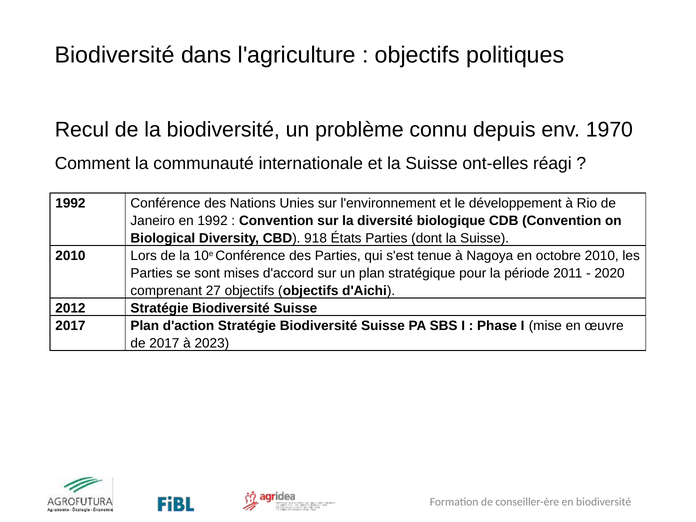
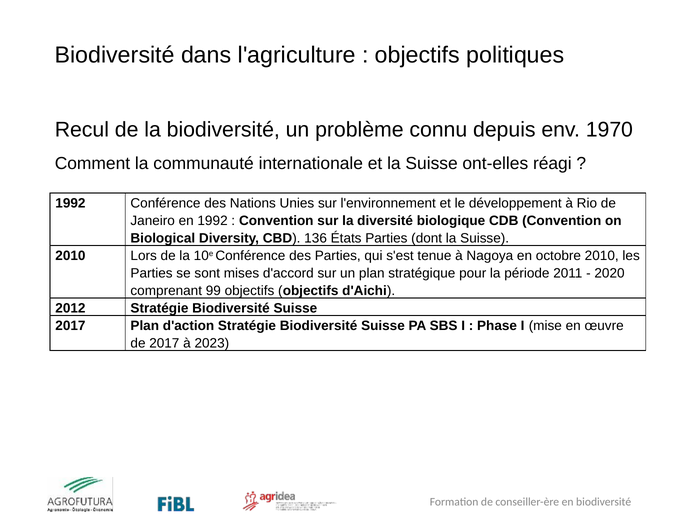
918: 918 -> 136 (316, 238)
27: 27 -> 99 (213, 291)
